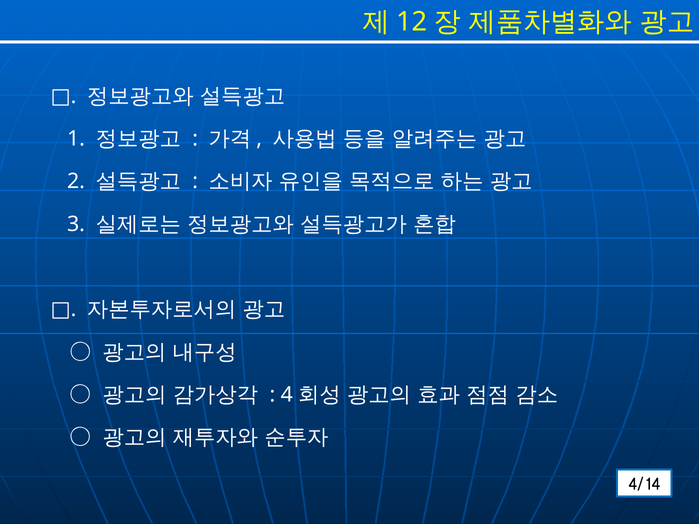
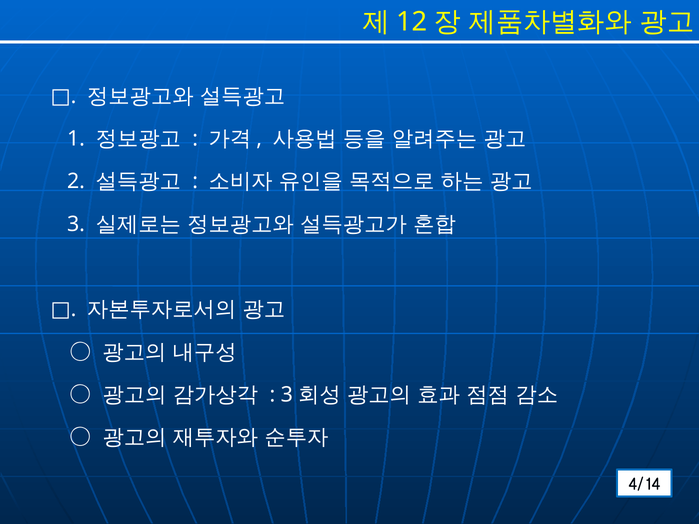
4: 4 -> 3 (287, 395)
